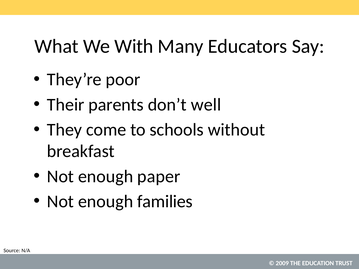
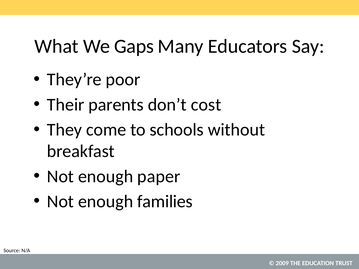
With: With -> Gaps (134, 46)
well: well -> cost (206, 105)
